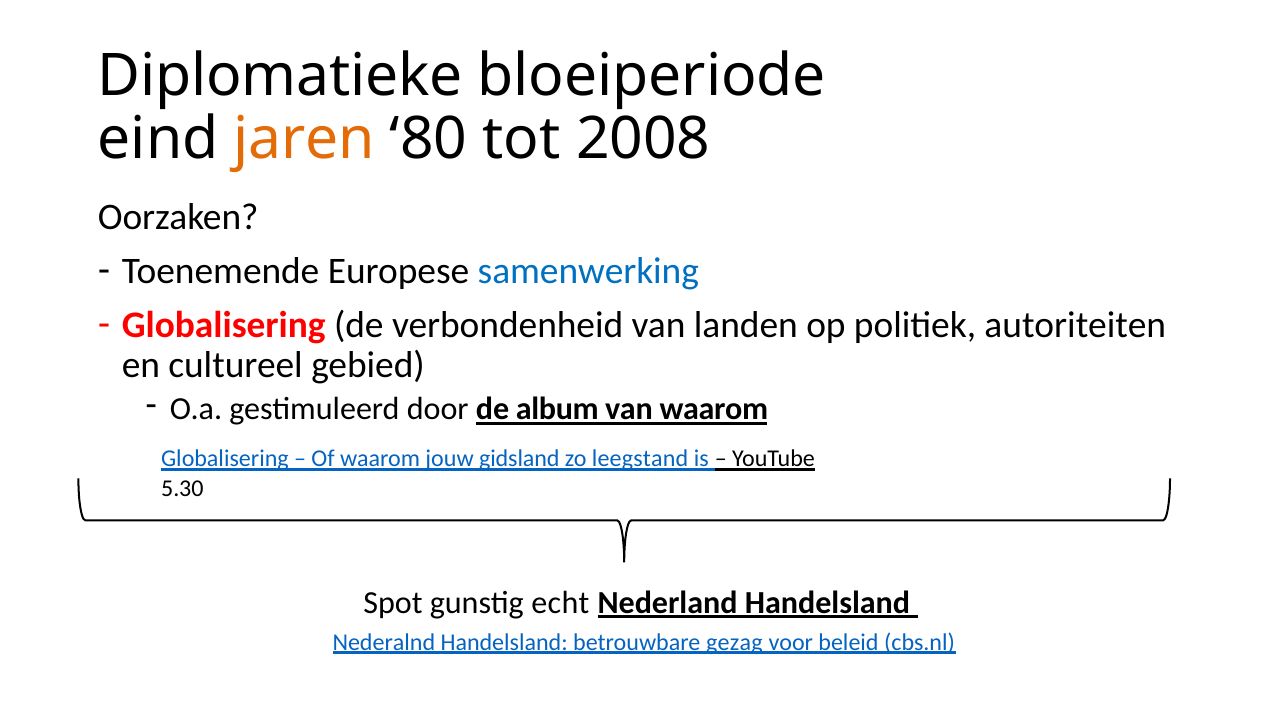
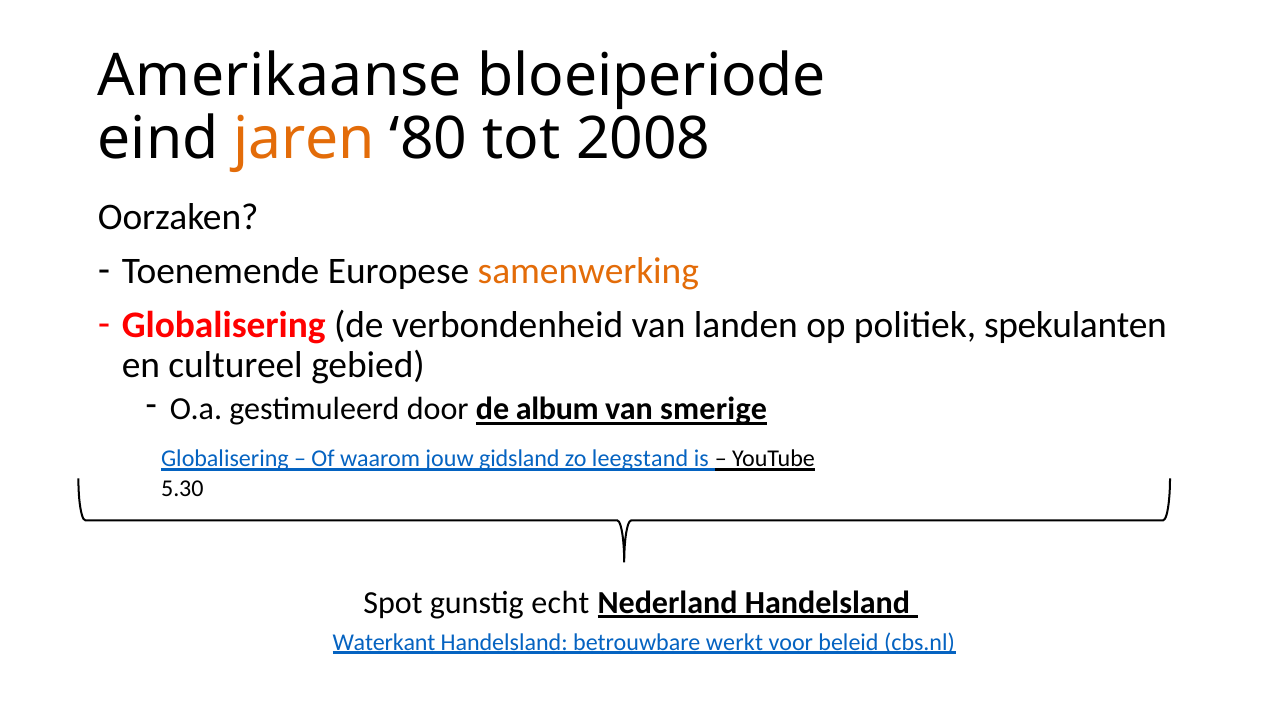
Diplomatieke: Diplomatieke -> Amerikaanse (280, 76)
samenwerking colour: blue -> orange (588, 271)
autoriteiten: autoriteiten -> spekulanten (1075, 325)
van waarom: waarom -> smerige (714, 409)
Nederalnd: Nederalnd -> Waterkant (384, 642)
gezag: gezag -> werkt (734, 642)
